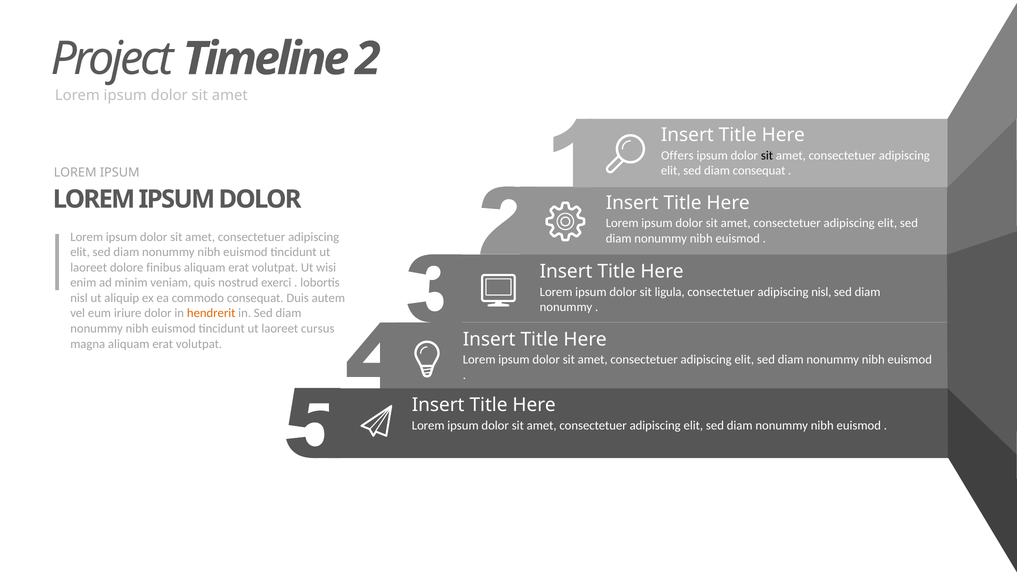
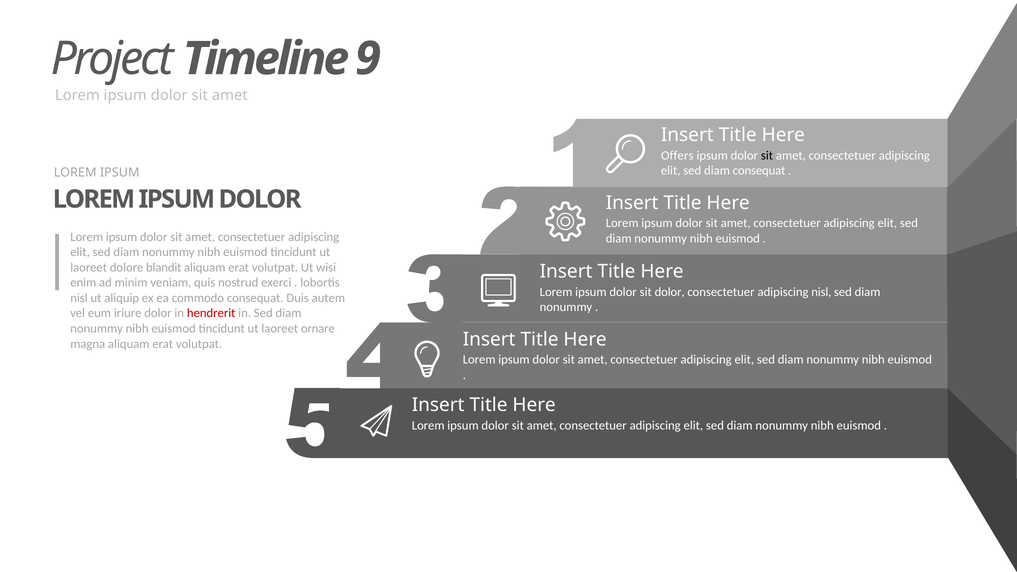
2: 2 -> 9 (368, 59)
finibus: finibus -> blandit (164, 268)
sit ligula: ligula -> dolor (670, 292)
hendrerit colour: orange -> red (211, 313)
cursus: cursus -> ornare (318, 329)
